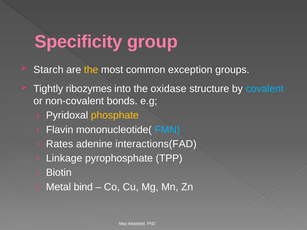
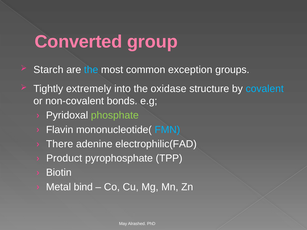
Specificity: Specificity -> Converted (78, 42)
the colour: yellow -> light blue (91, 70)
ribozymes: ribozymes -> extremely (89, 89)
phosphate colour: yellow -> light green (115, 115)
Rates: Rates -> There (60, 144)
interactions(FAD: interactions(FAD -> electrophilic(FAD (156, 144)
Linkage: Linkage -> Product (64, 158)
